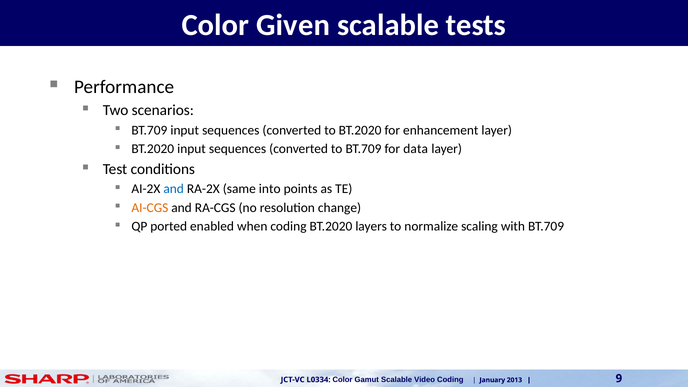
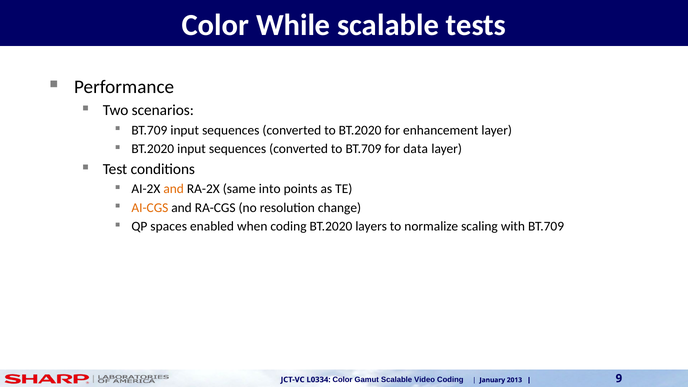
Given: Given -> While (293, 25)
and colour: blue -> orange (174, 189)
ported: ported -> spaces (169, 227)
